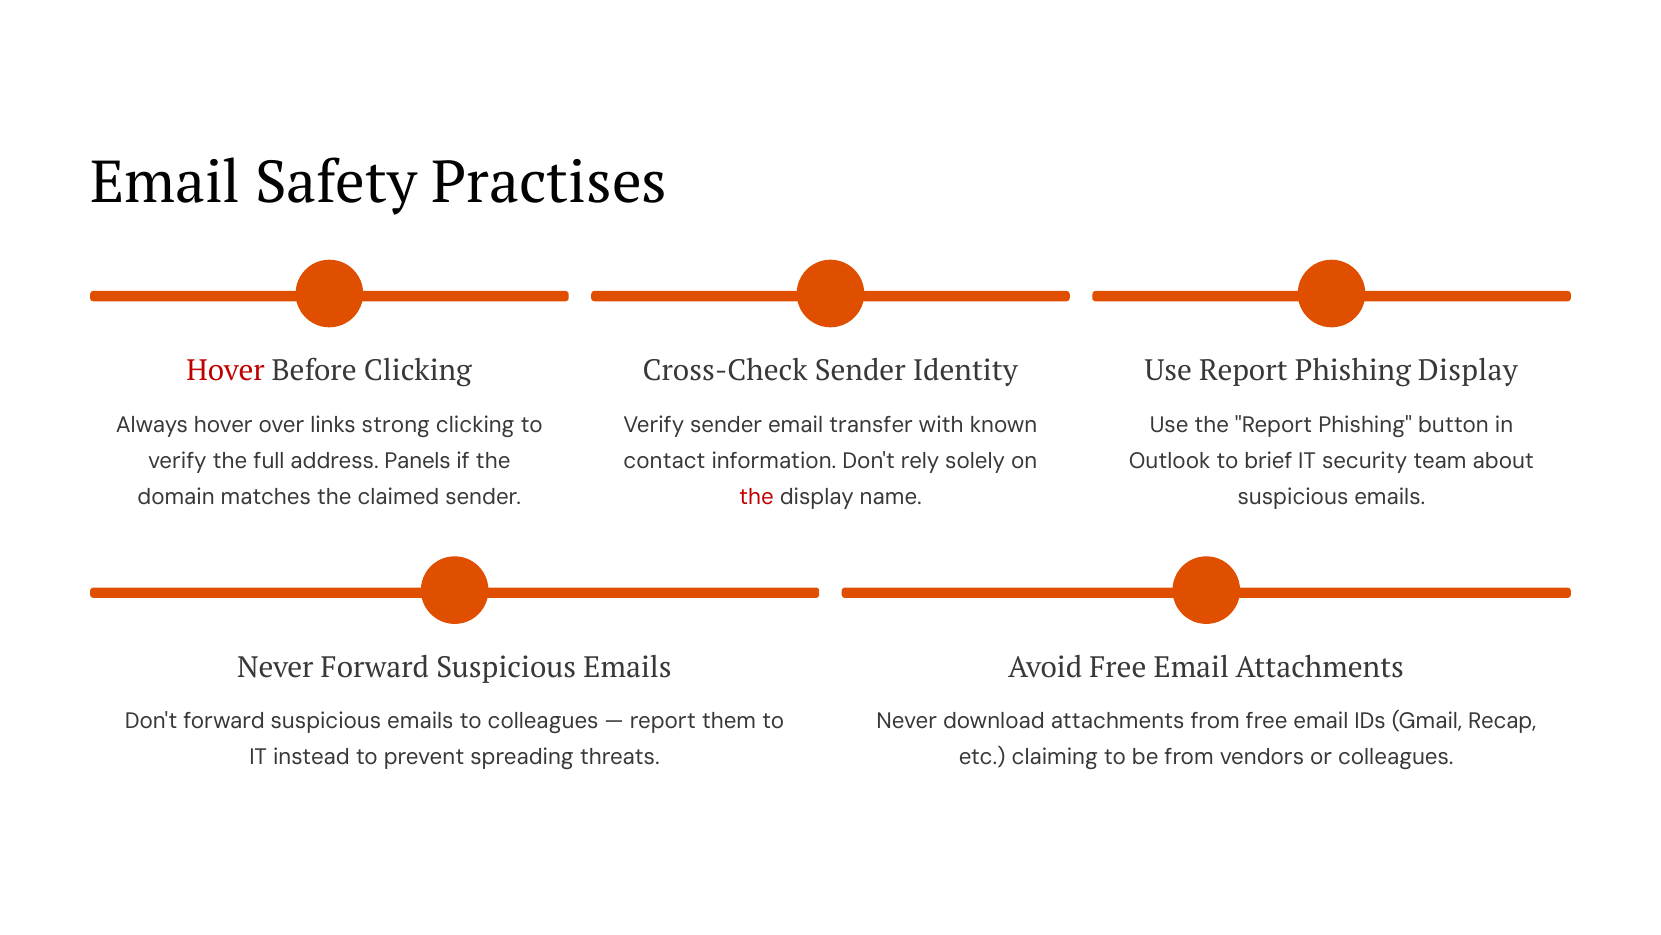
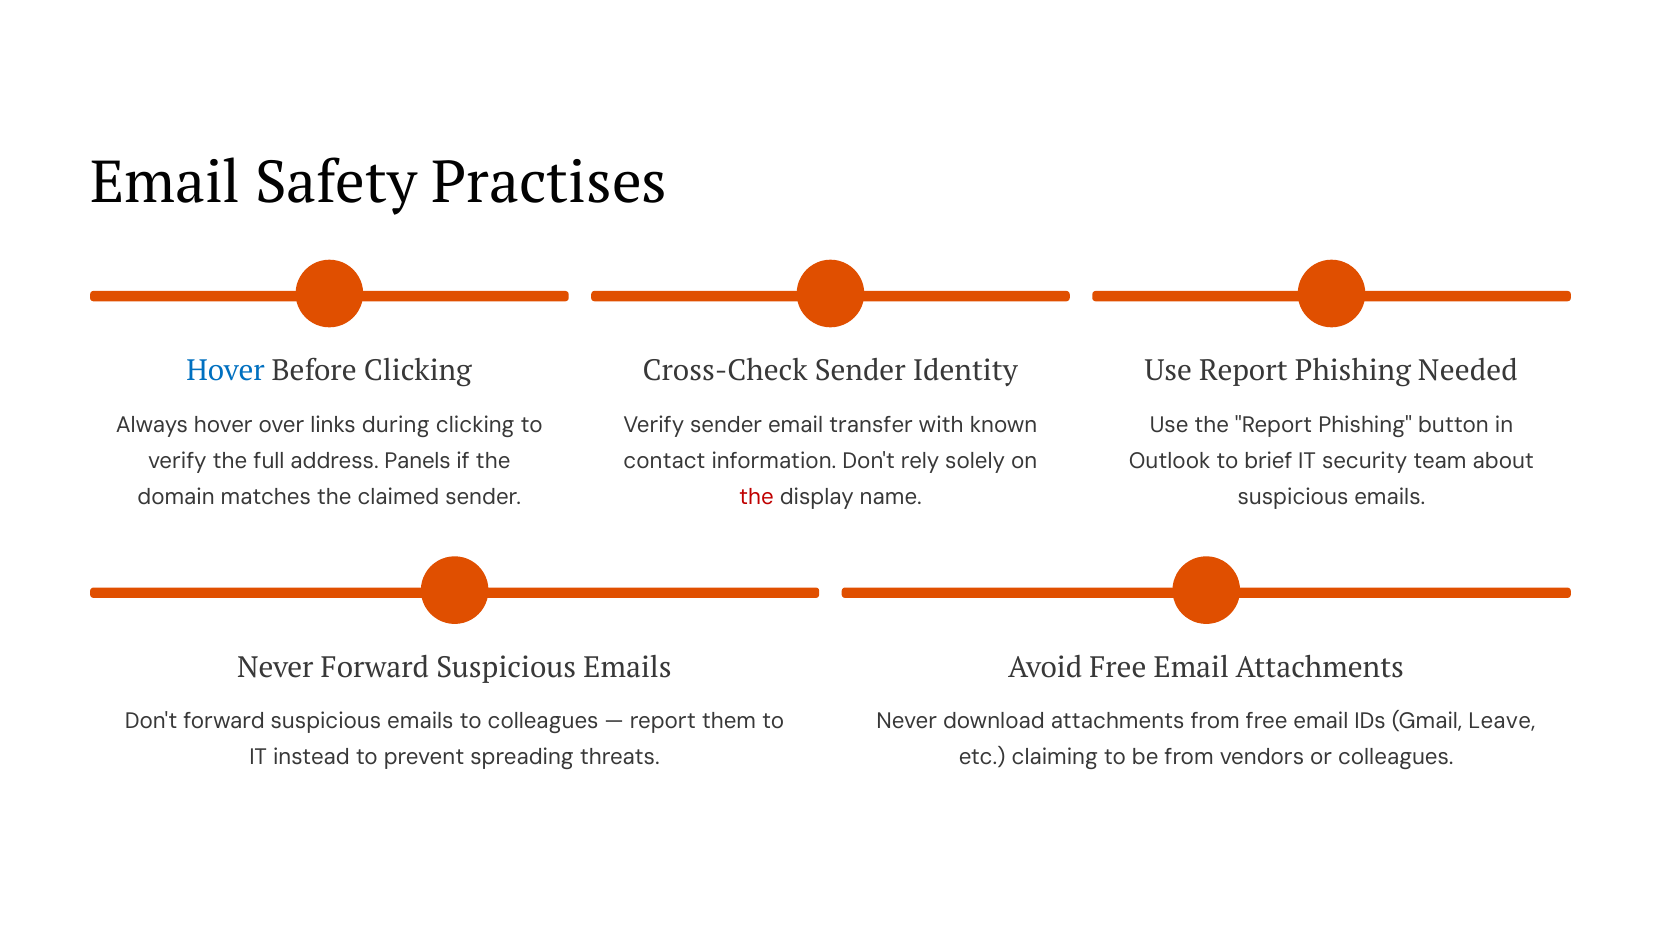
Hover colour: red -> blue (226, 371)
Phishing Display: Display -> Needed (1468, 371)
strong: strong -> during (396, 424)
Recap: Recap -> Leave (1502, 721)
